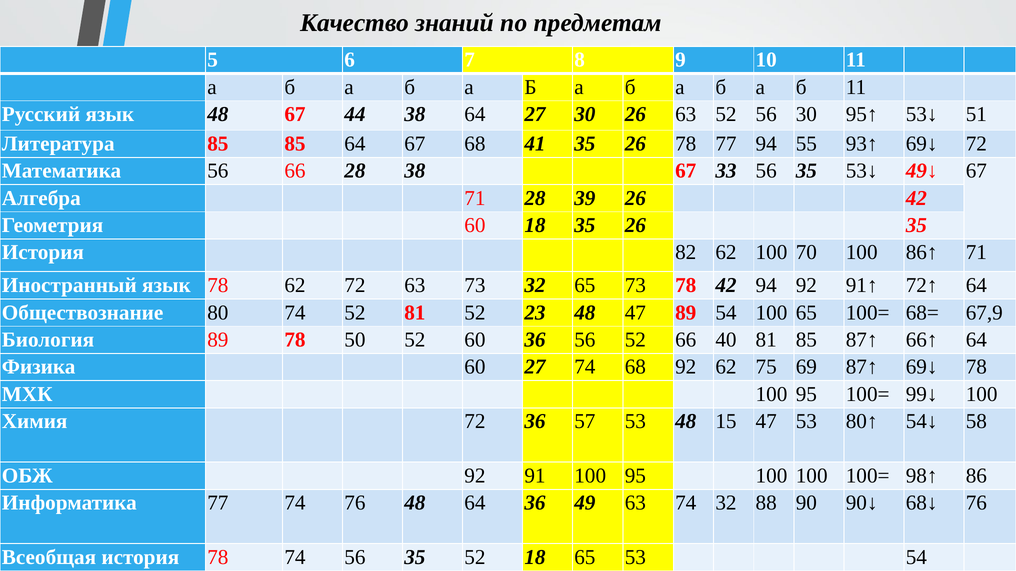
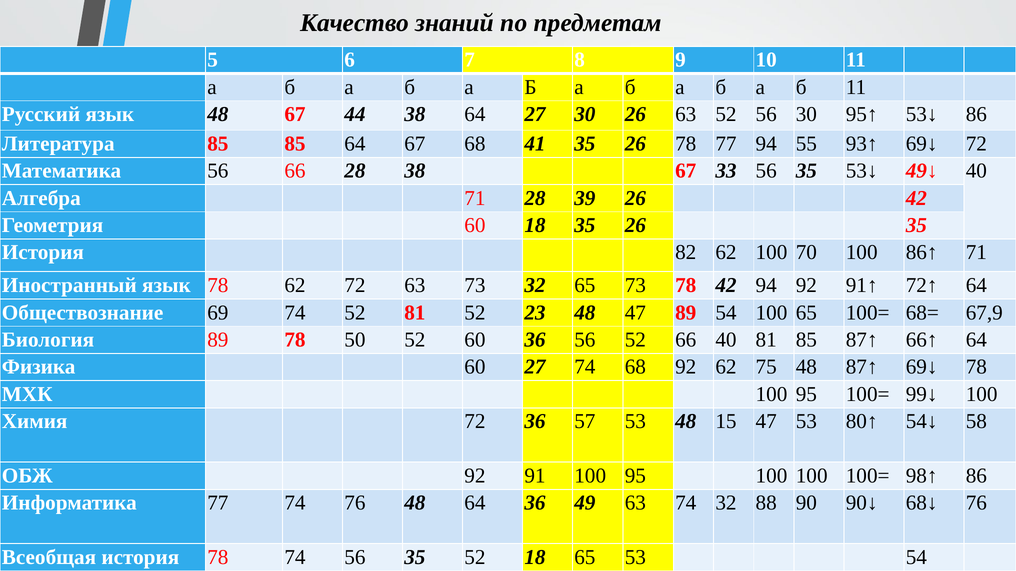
53↓ 51: 51 -> 86 (976, 114)
49↓ 67: 67 -> 40 (976, 171)
80: 80 -> 69 (218, 313)
75 69: 69 -> 48 (806, 367)
